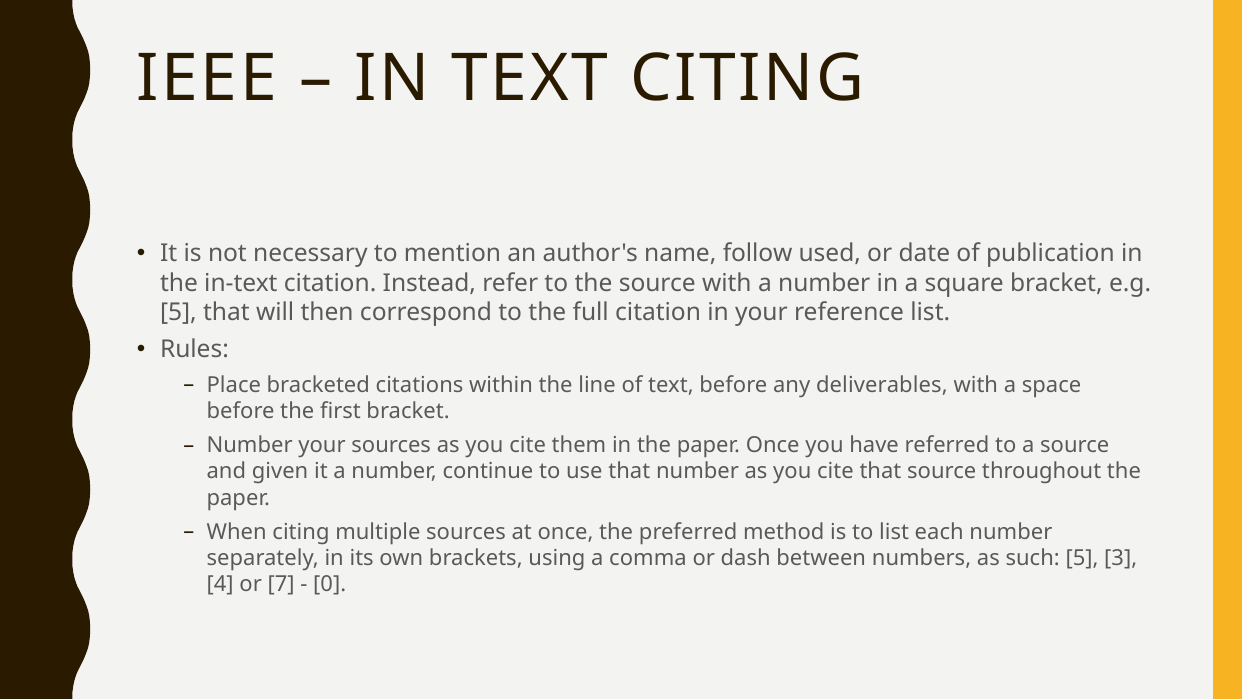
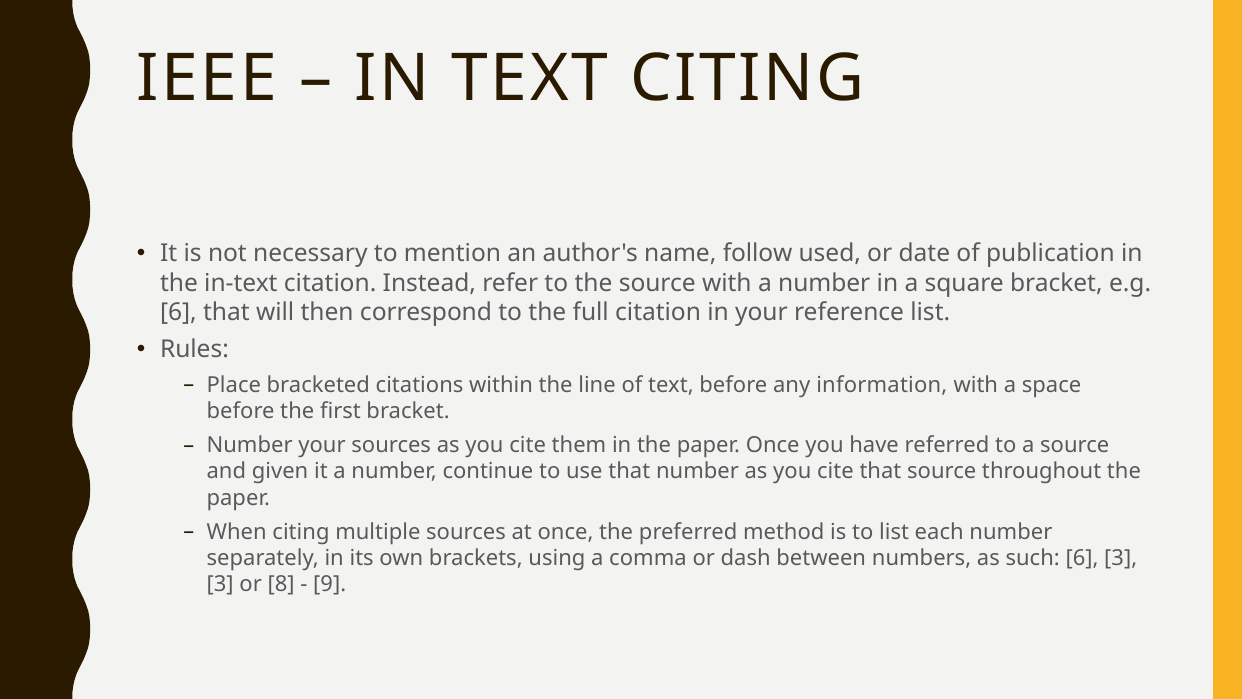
5: 5 -> 6 (178, 312)
deliverables: deliverables -> information (882, 385)
such 5: 5 -> 6 (1082, 558)
4: 4 -> 3 (220, 584)
7: 7 -> 8 (281, 584)
0: 0 -> 9 (330, 584)
